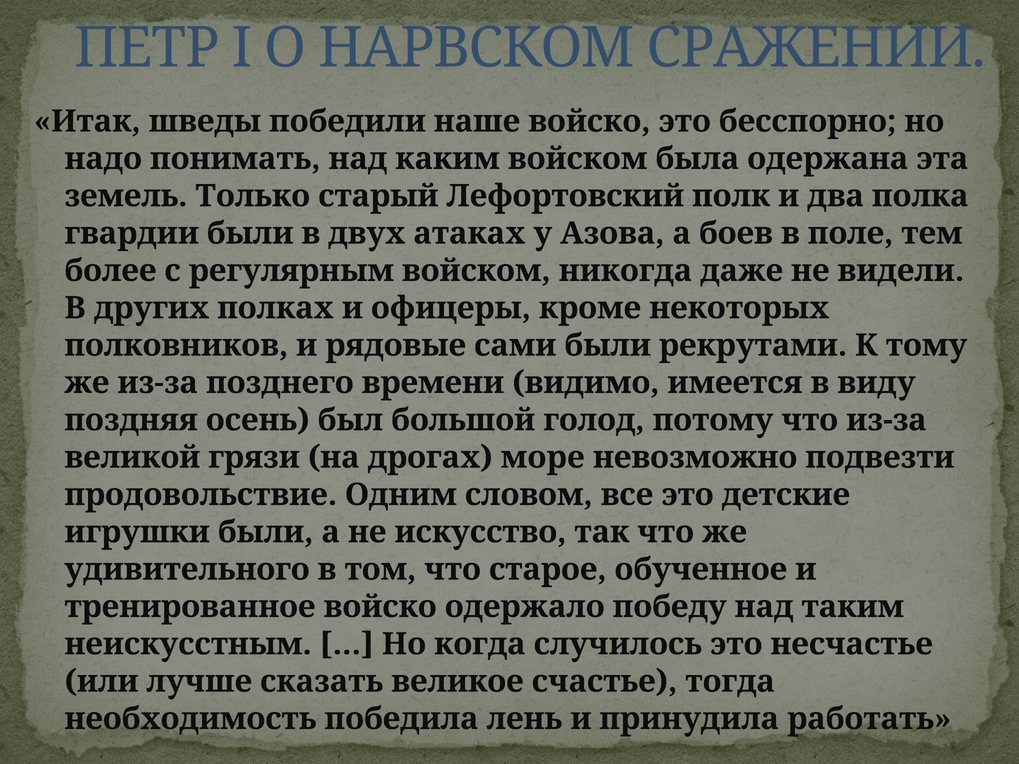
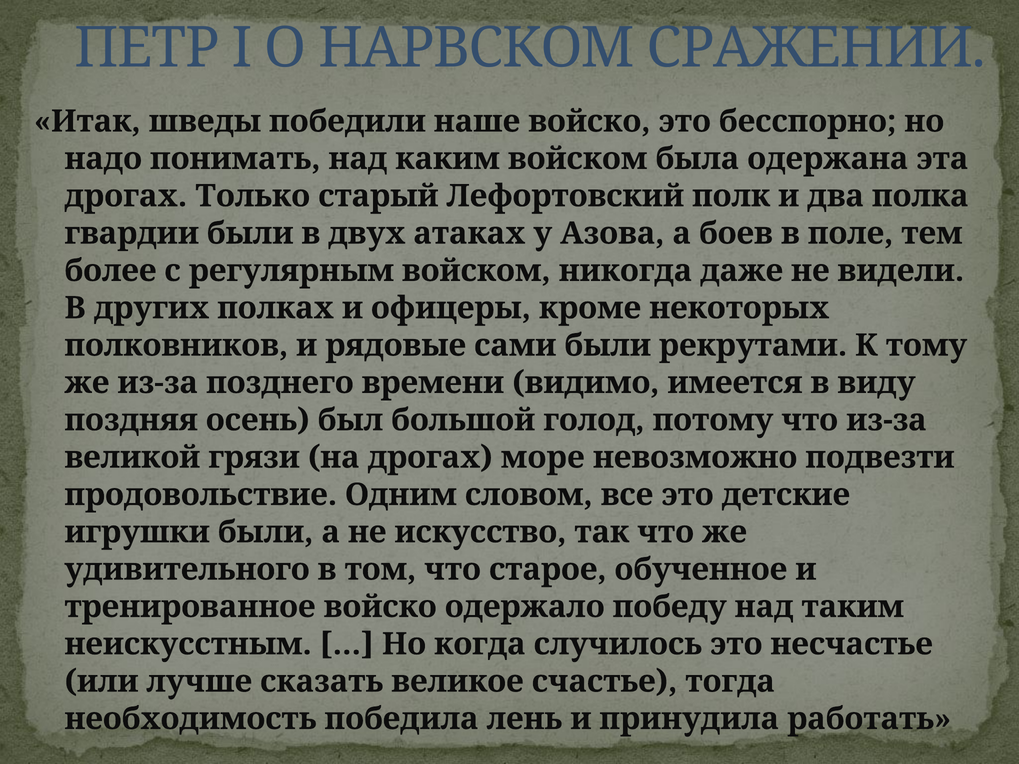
земель: земель -> дрогах (126, 196)
